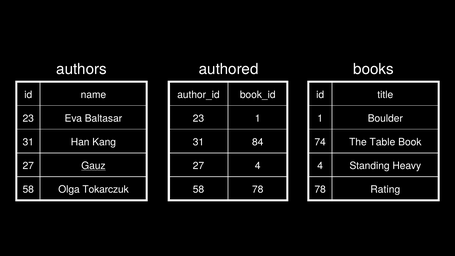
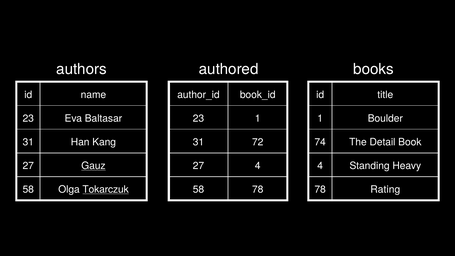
84: 84 -> 72 (258, 142)
Table: Table -> Detail (382, 142)
Tokarczuk underline: none -> present (106, 189)
